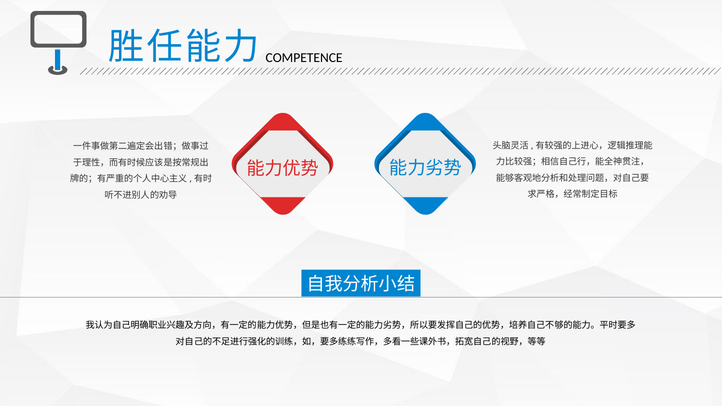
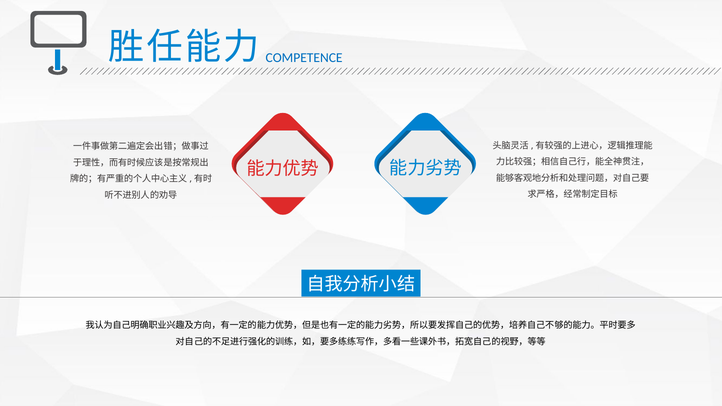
COMPETENCE colour: black -> blue (304, 58)
